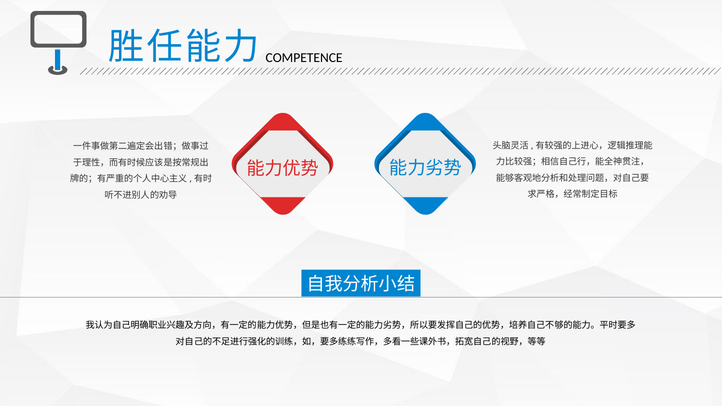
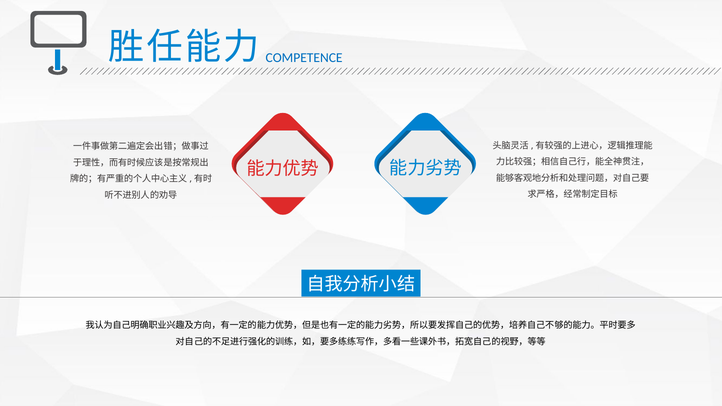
COMPETENCE colour: black -> blue (304, 58)
